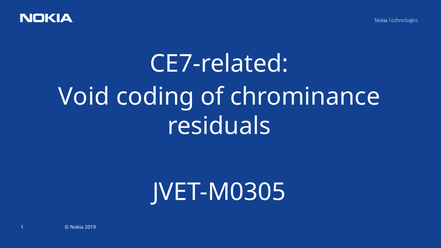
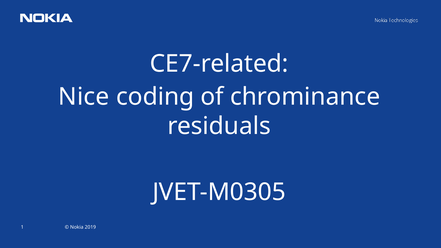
Void: Void -> Nice (84, 97)
